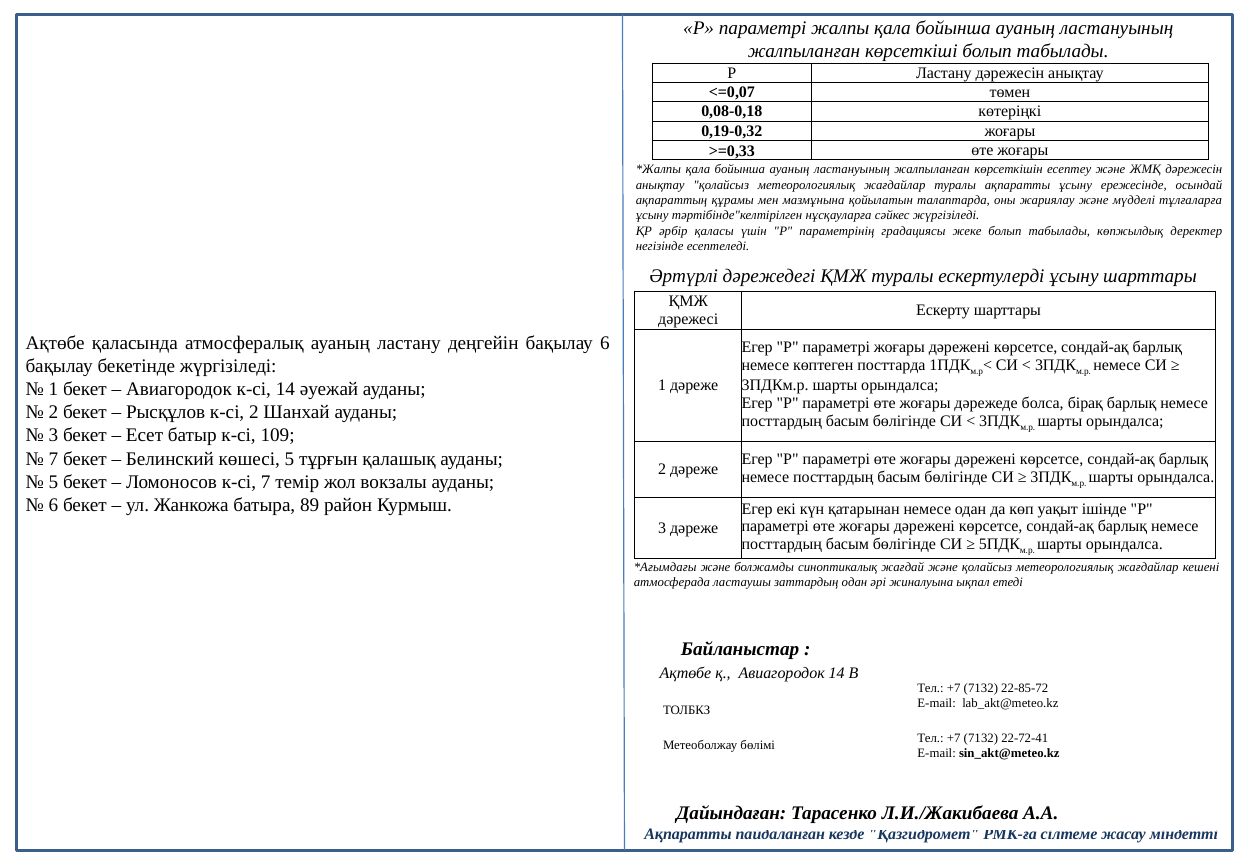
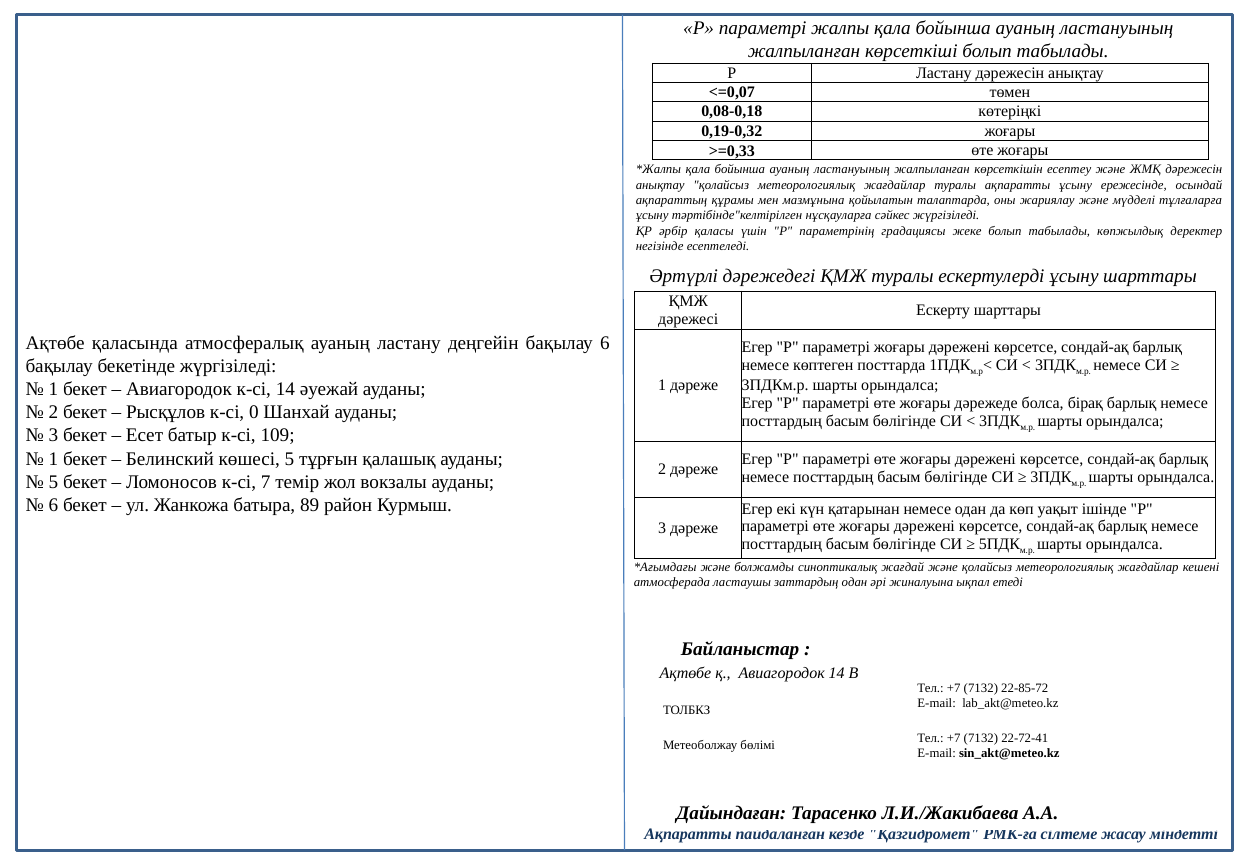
к-сі 2: 2 -> 0 (254, 412)
7: 7 -> 1 (53, 459)
